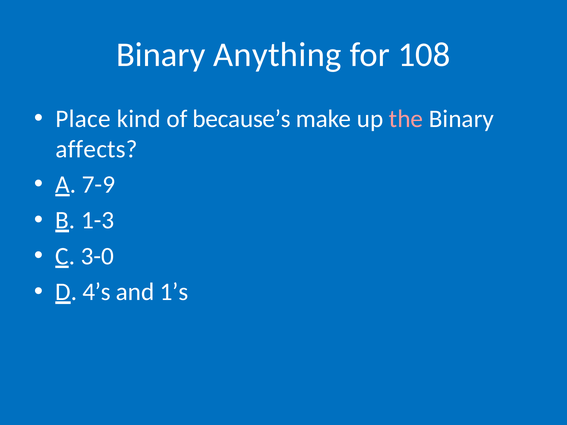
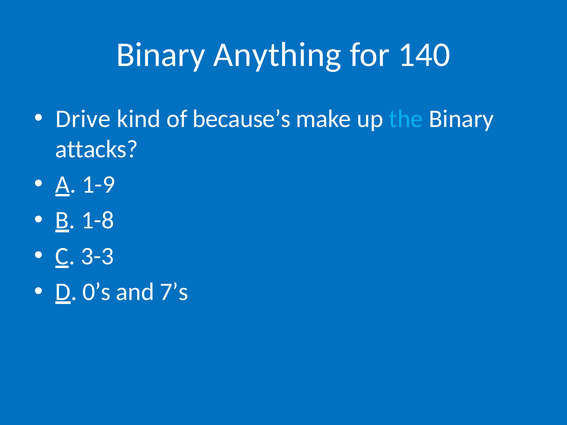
108: 108 -> 140 (424, 55)
Place: Place -> Drive (83, 119)
the colour: pink -> light blue (406, 119)
affects: affects -> attacks (97, 149)
7-9: 7-9 -> 1-9 (98, 184)
1-3: 1-3 -> 1-8 (98, 220)
3-0: 3-0 -> 3-3 (97, 256)
4’s: 4’s -> 0’s (97, 292)
1’s: 1’s -> 7’s (174, 292)
